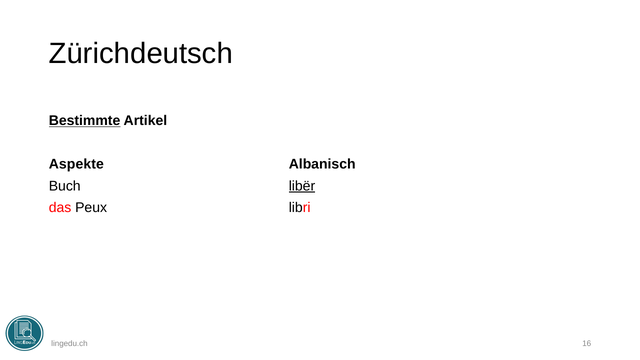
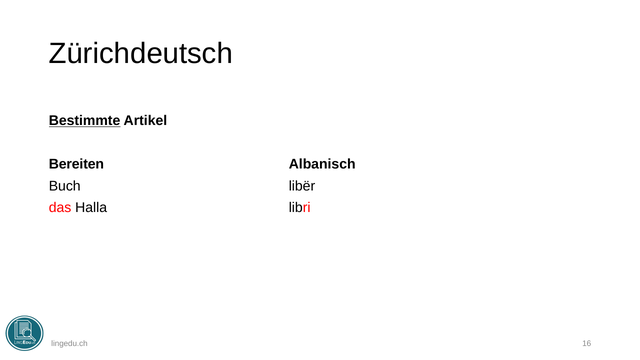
Aspekte: Aspekte -> Bereiten (76, 164)
libër underline: present -> none (302, 186)
Peux: Peux -> Halla (91, 208)
